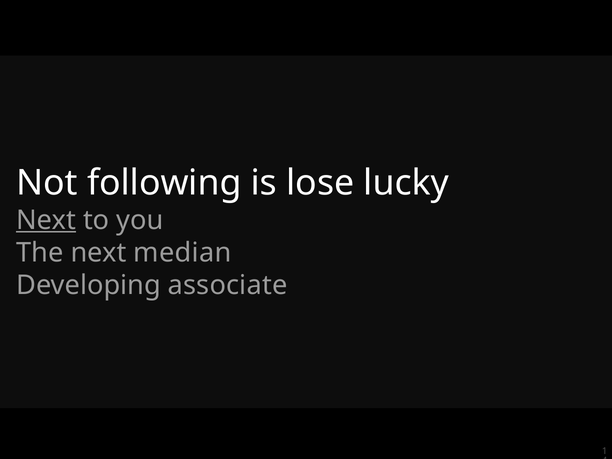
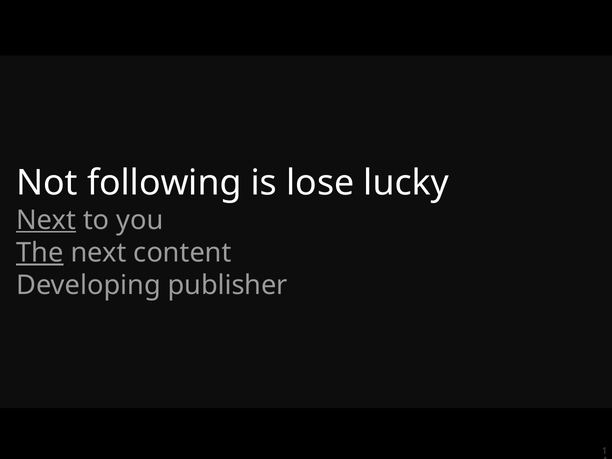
The underline: none -> present (40, 253)
median: median -> content (183, 253)
associate: associate -> publisher (228, 285)
